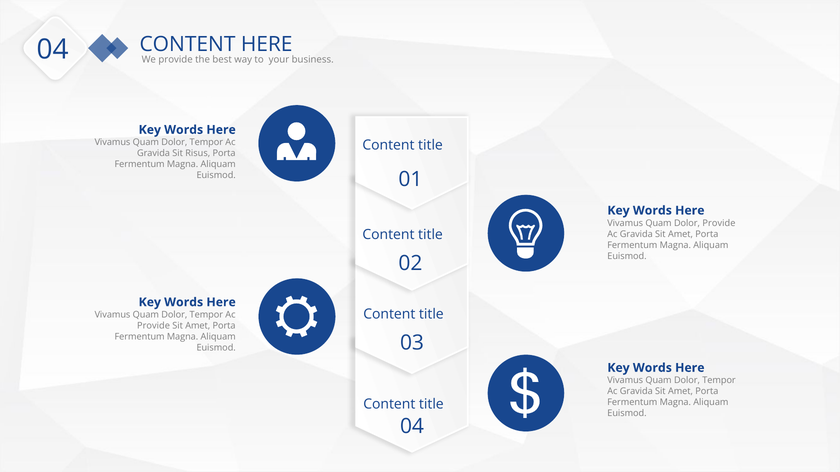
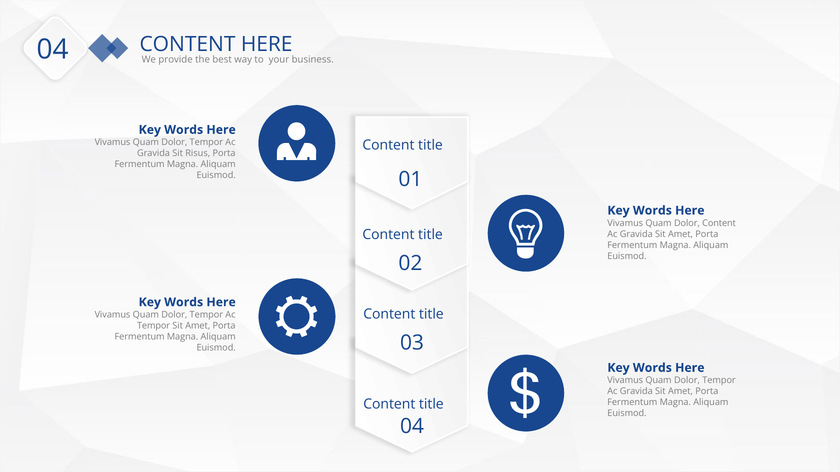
Dolor Provide: Provide -> Content (719, 223)
Provide: Provide -> Tempor (154, 326)
